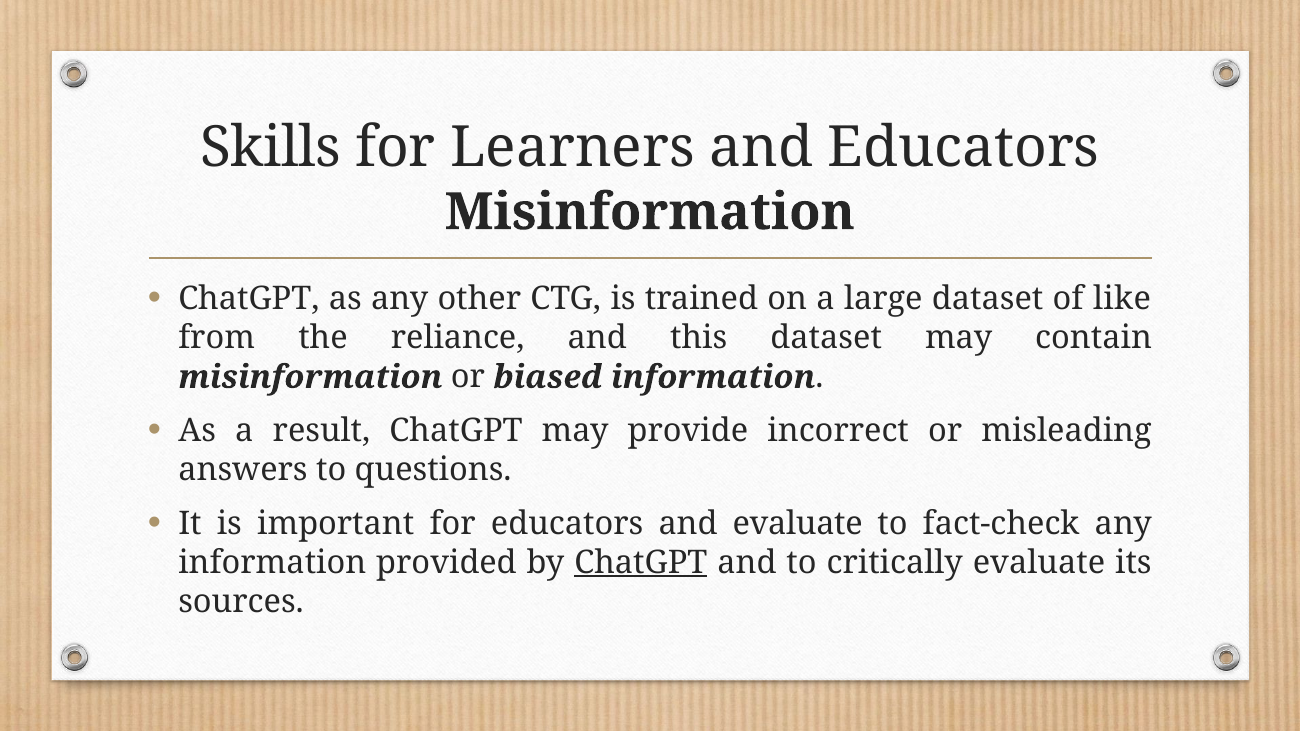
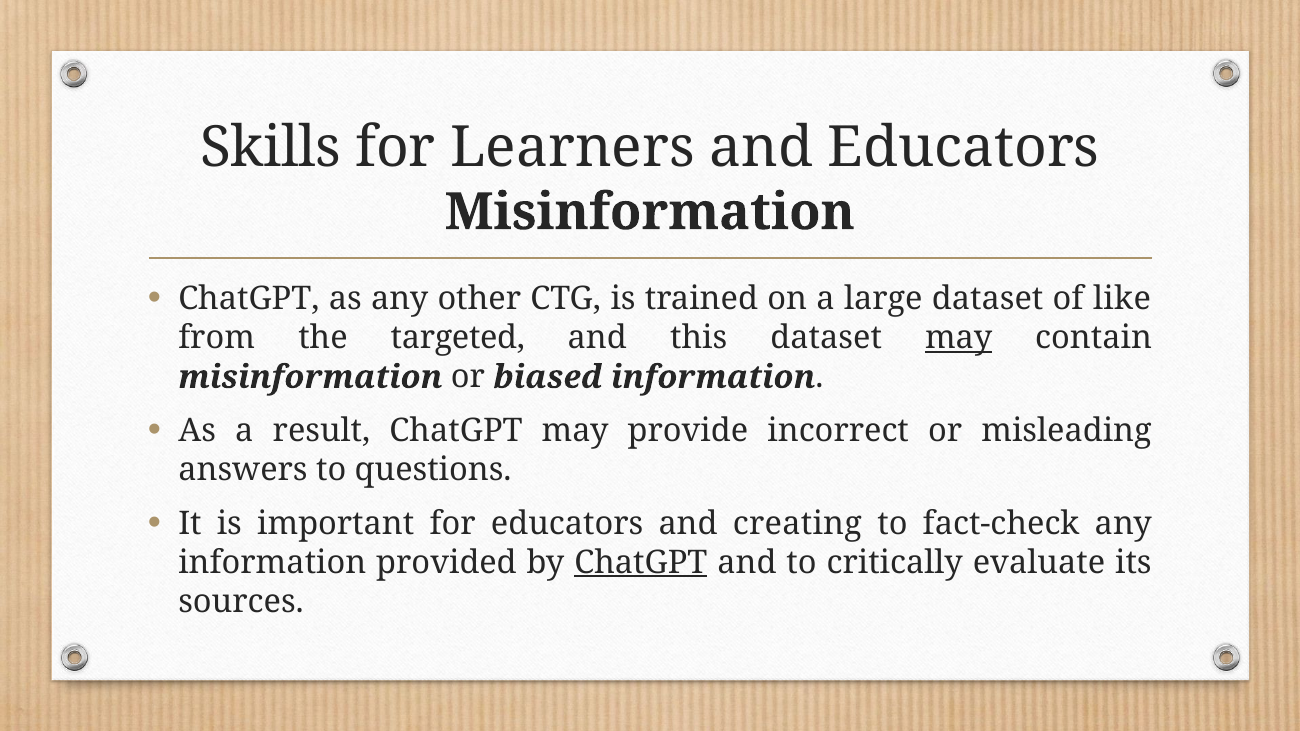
reliance: reliance -> targeted (458, 338)
may underline: none -> present (959, 338)
and evaluate: evaluate -> creating (797, 524)
